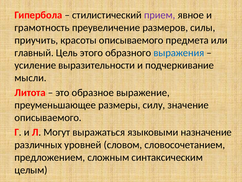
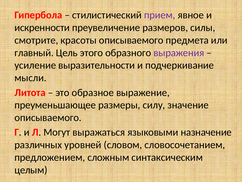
грамотность: грамотность -> искренности (42, 28)
приучить: приучить -> смотрите (36, 40)
выражения colour: blue -> purple (179, 53)
